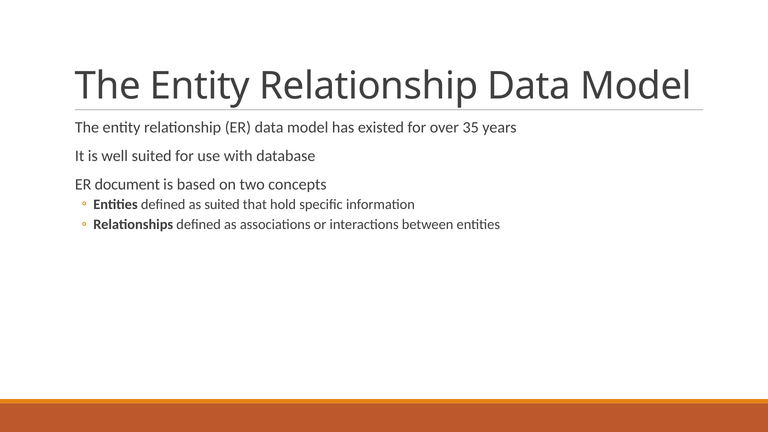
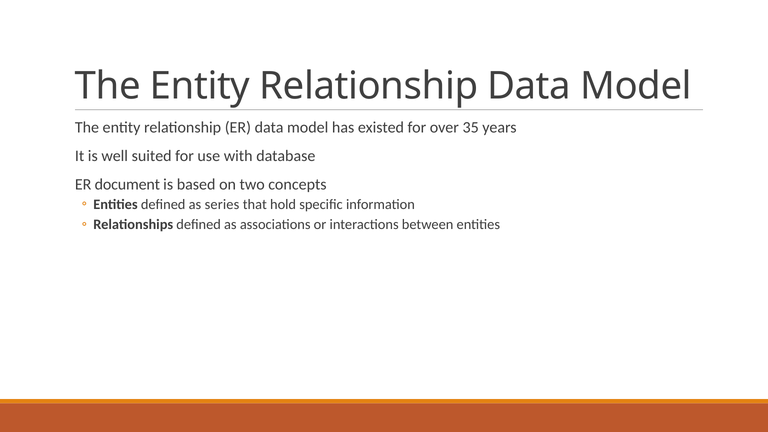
as suited: suited -> series (222, 204)
